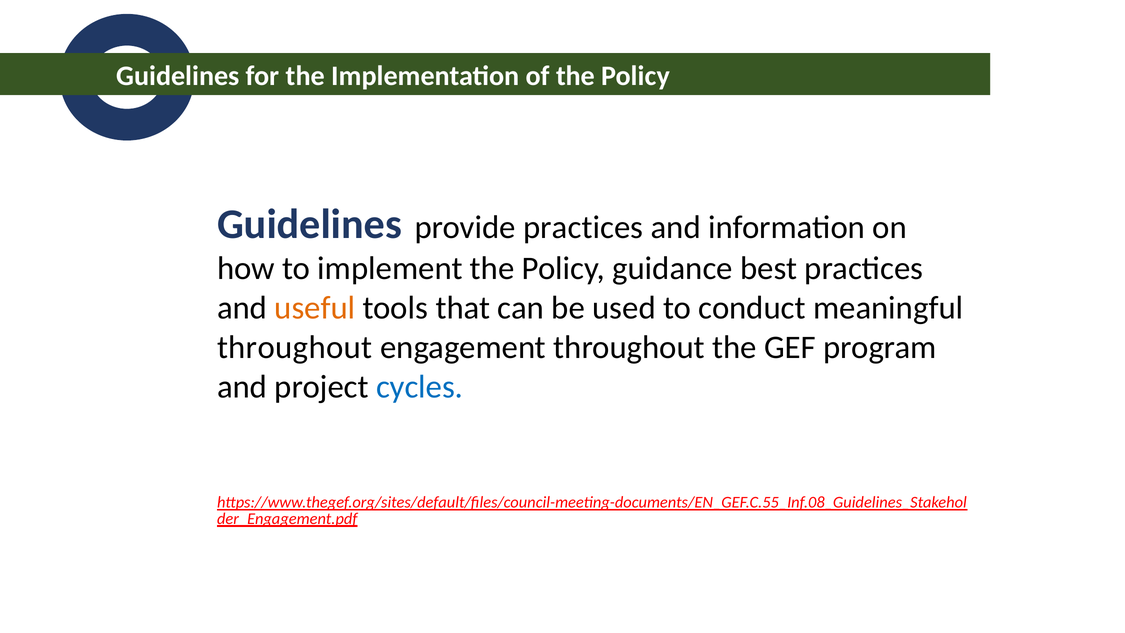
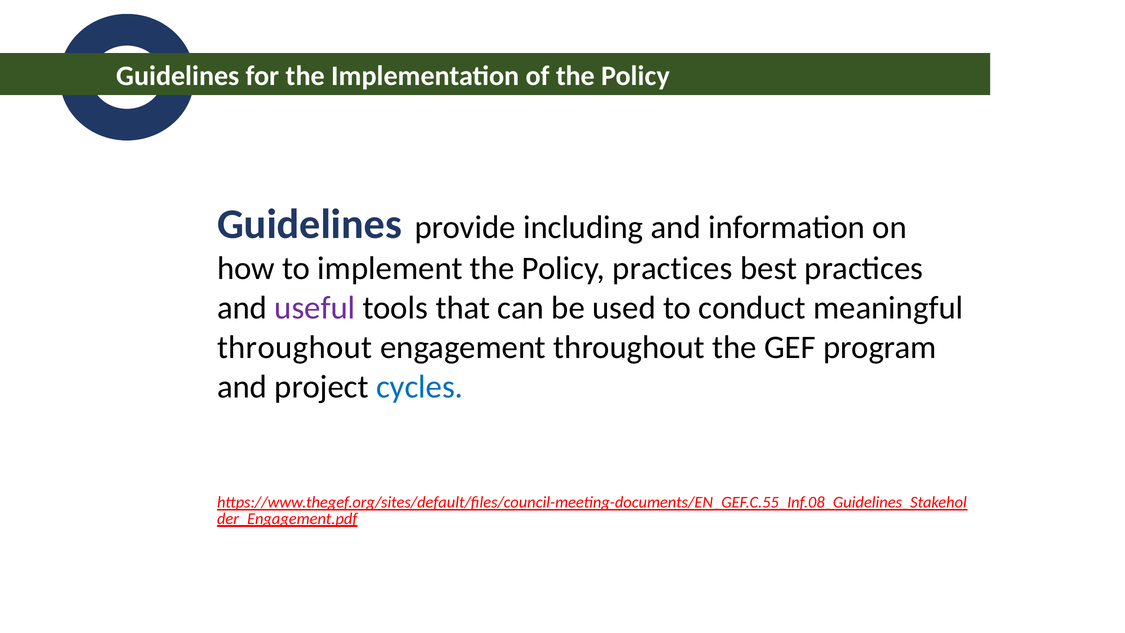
provide practices: practices -> including (583, 227)
Policy guidance: guidance -> practices (673, 268)
useful colour: orange -> purple (315, 308)
